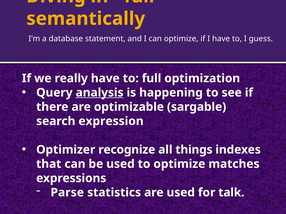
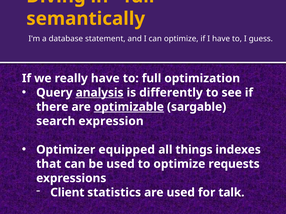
happening: happening -> differently (171, 93)
optimizable underline: none -> present (129, 107)
recognize: recognize -> equipped (127, 150)
matches: matches -> requests (234, 164)
Parse: Parse -> Client (67, 193)
